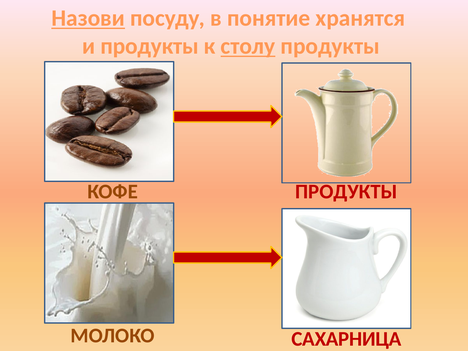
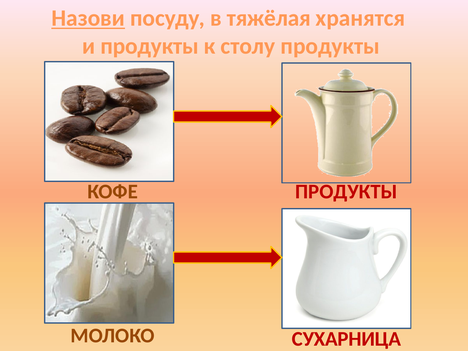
понятие: понятие -> тяжёлая (269, 18)
столу underline: present -> none (248, 46)
САХАРНИЦА: САХАРНИЦА -> СУХАРНИЦА (346, 339)
